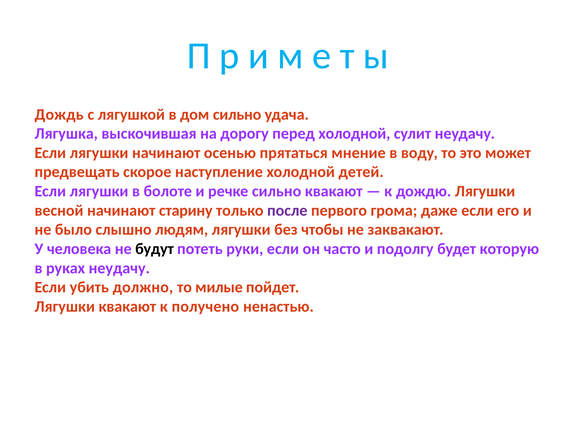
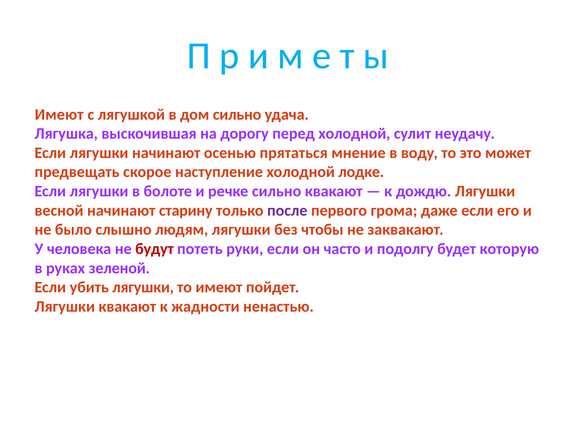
Дождь: Дождь -> Имеют (59, 114)
детей: детей -> лодке (361, 172)
будут colour: black -> red (154, 249)
руках неудачу: неудачу -> зеленой (119, 268)
убить должно: должно -> лягушки (143, 287)
то милые: милые -> имеют (219, 287)
получено: получено -> жадности (205, 306)
